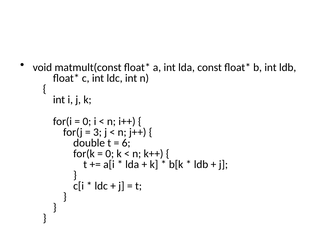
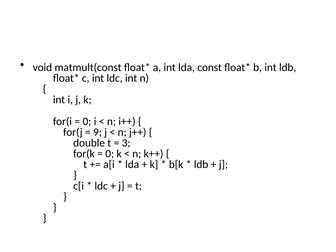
3: 3 -> 9 (97, 132)
6: 6 -> 3 (126, 143)
